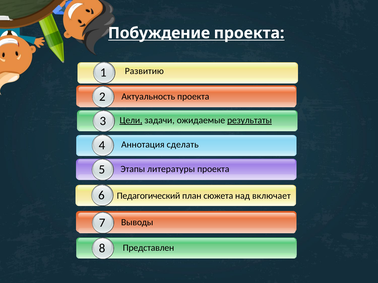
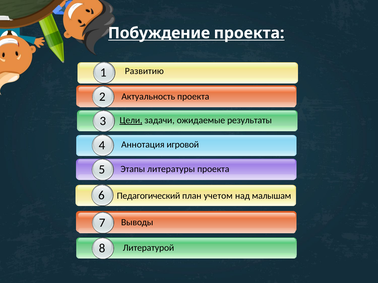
результаты underline: present -> none (250, 121)
сделать: сделать -> игровой (183, 145)
сюжета: сюжета -> учетом (218, 196)
включает: включает -> малышам (272, 196)
Представлен: Представлен -> Литературой (148, 248)
